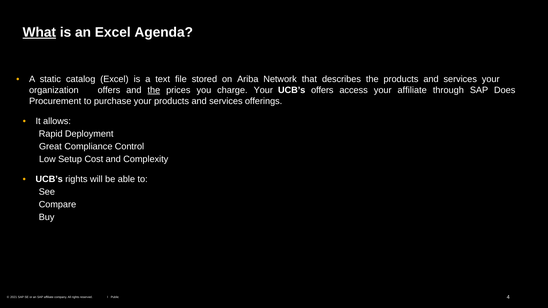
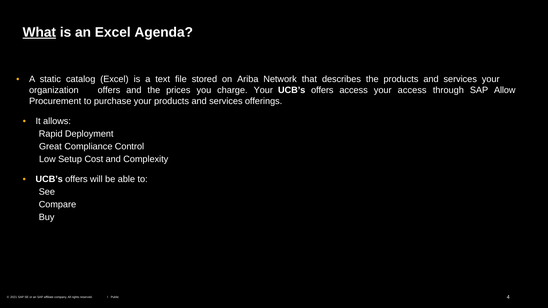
the underline: present -> none (154, 90)
your affiliate: affiliate -> access (412, 90)
Does: Does -> Allow (505, 90)
rights: rights -> offers (76, 179)
